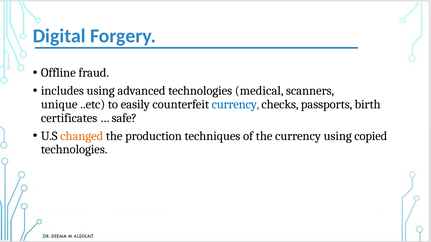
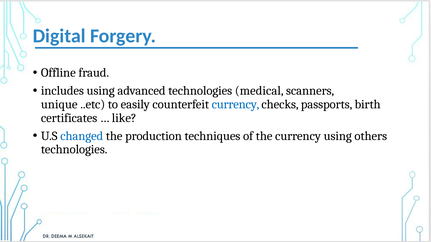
safe: safe -> like (124, 118)
changed colour: orange -> blue (82, 136)
copied: copied -> others (371, 136)
